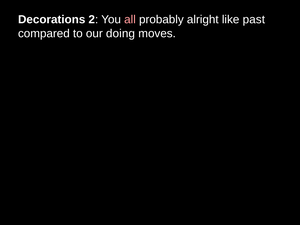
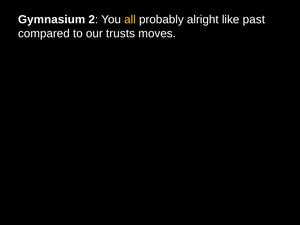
Decorations: Decorations -> Gymnasium (52, 20)
all colour: pink -> yellow (130, 20)
doing: doing -> trusts (120, 34)
